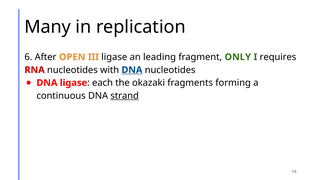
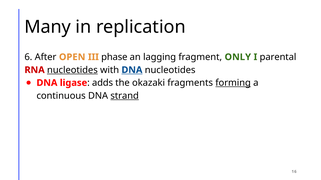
III ligase: ligase -> phase (114, 57)
leading: leading -> lagging (160, 57)
requires: requires -> parental (278, 57)
nucleotides underline: none -> present (72, 70)
each: each -> adds (103, 83)
forming underline: none -> present (233, 83)
